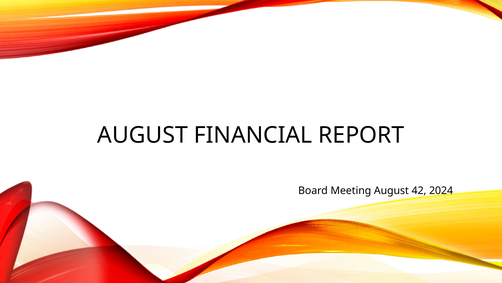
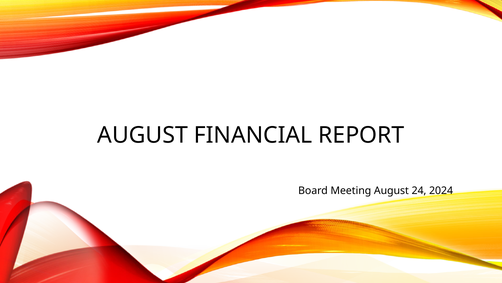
42: 42 -> 24 (419, 190)
